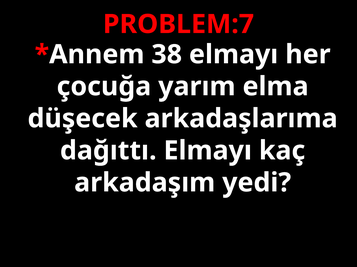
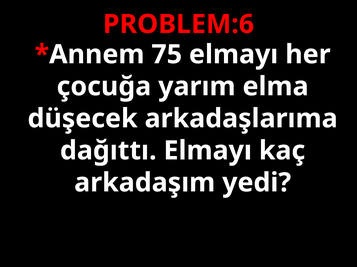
PROBLEM:7: PROBLEM:7 -> PROBLEM:6 (179, 24)
38: 38 -> 75 (167, 55)
